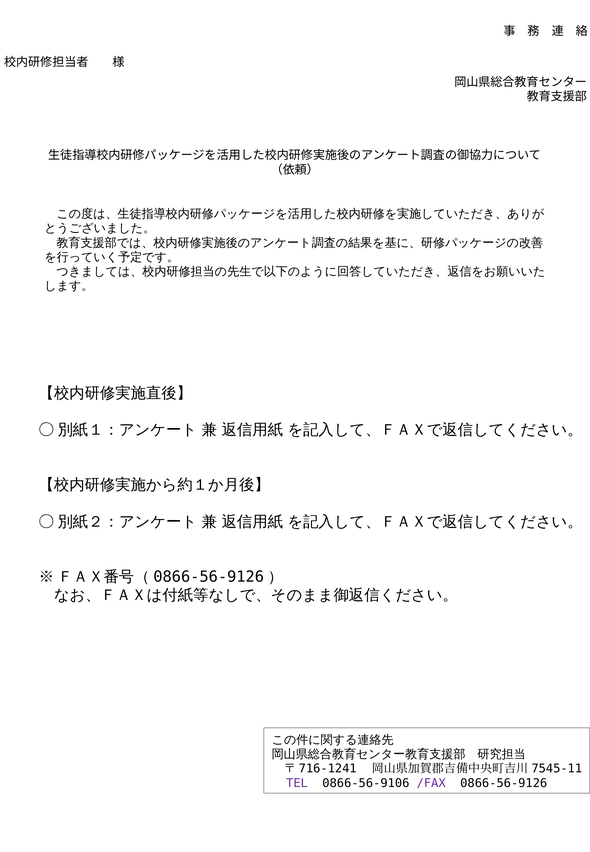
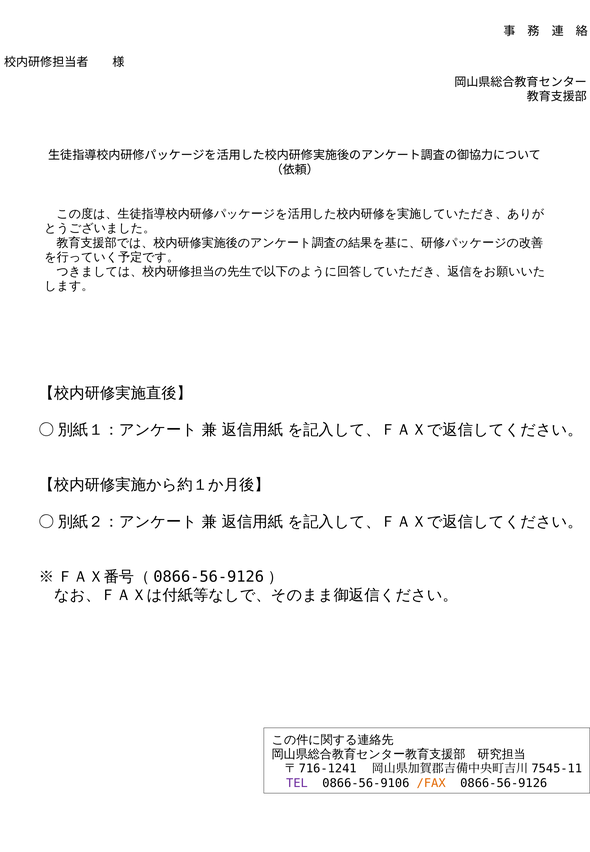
/FAX colour: purple -> orange (431, 783)
